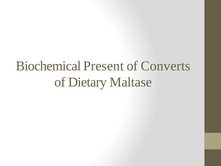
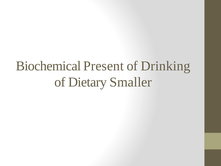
Converts: Converts -> Drinking (166, 66)
Maltase: Maltase -> Smaller (131, 82)
